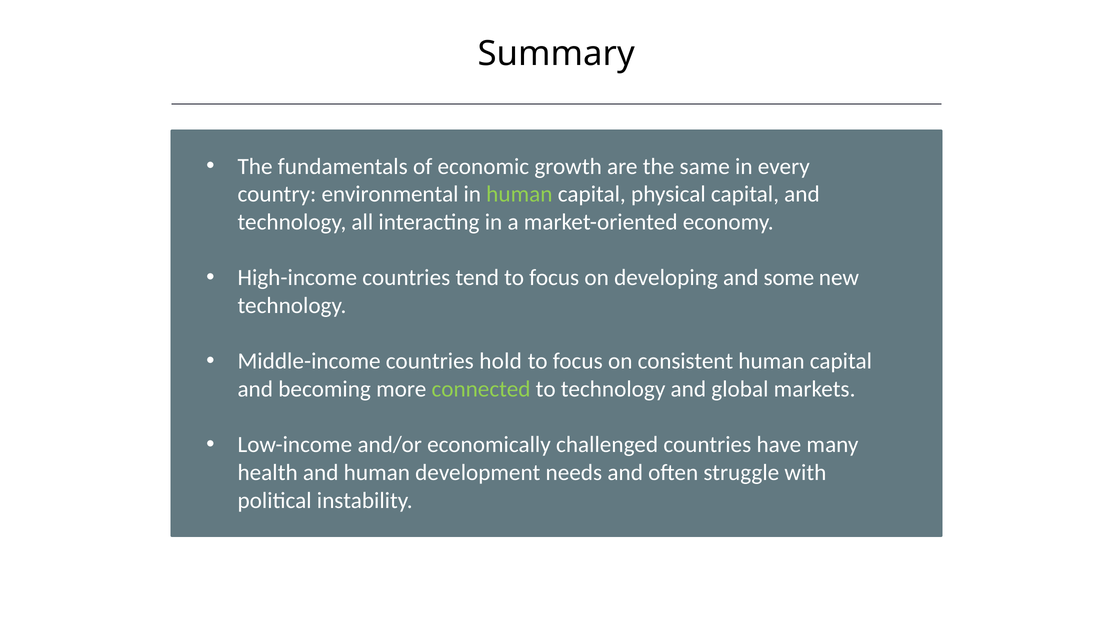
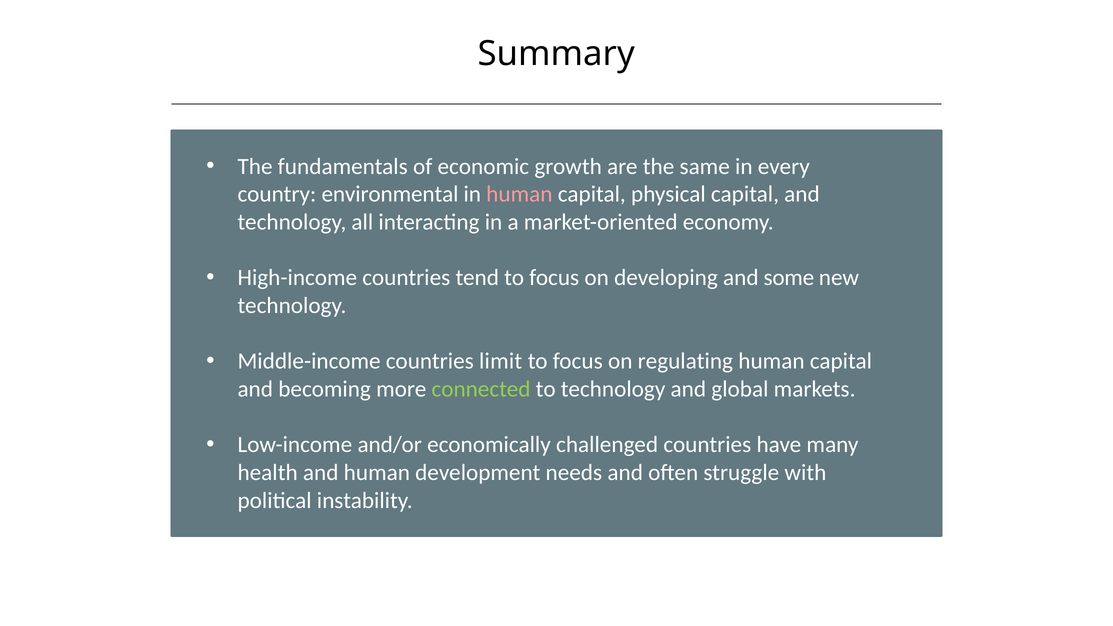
human colour: light green -> pink (519, 194)
hold: hold -> limit (501, 361)
consistent: consistent -> regulating (685, 361)
